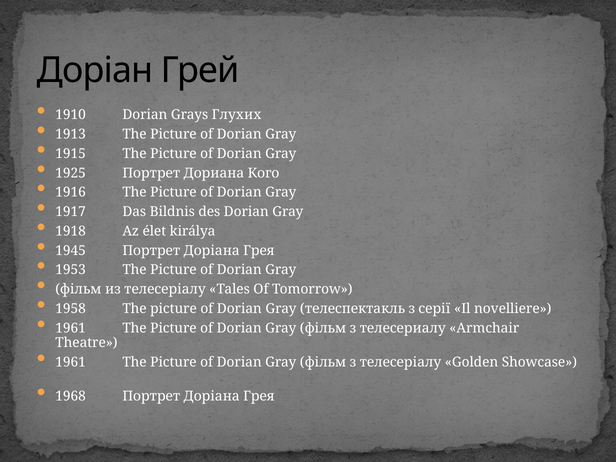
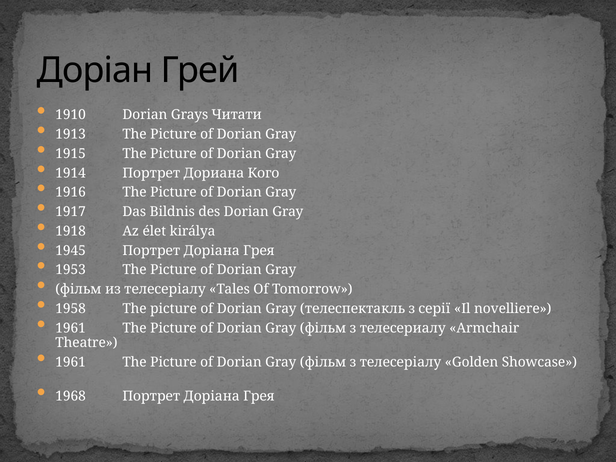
Глухих: Глухих -> Читати (237, 115)
1925: 1925 -> 1914 (71, 173)
